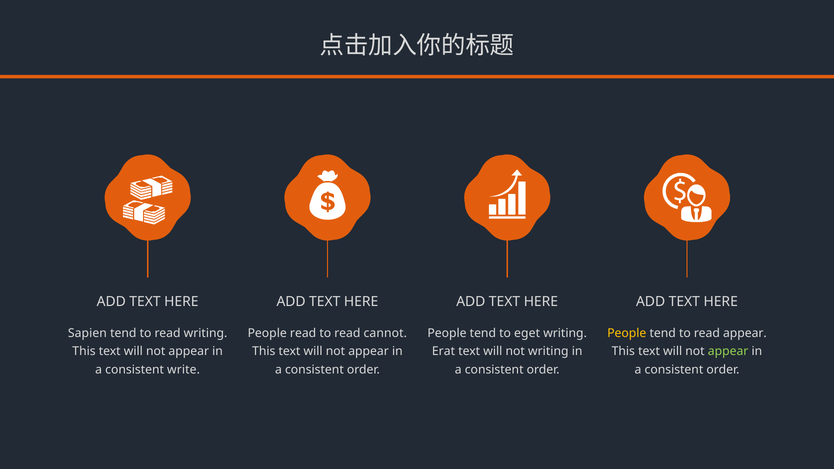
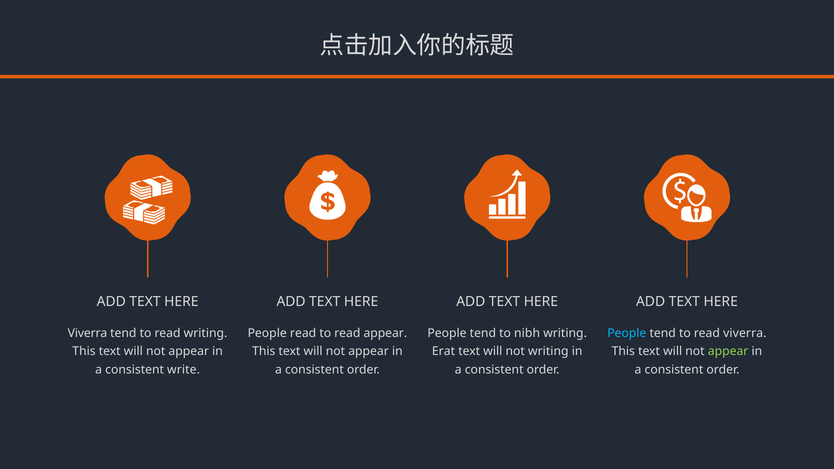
Sapien: Sapien -> Viverra (88, 333)
read cannot: cannot -> appear (385, 333)
eget: eget -> nibh (527, 333)
People colour: yellow -> light blue (627, 333)
read appear: appear -> viverra (745, 333)
